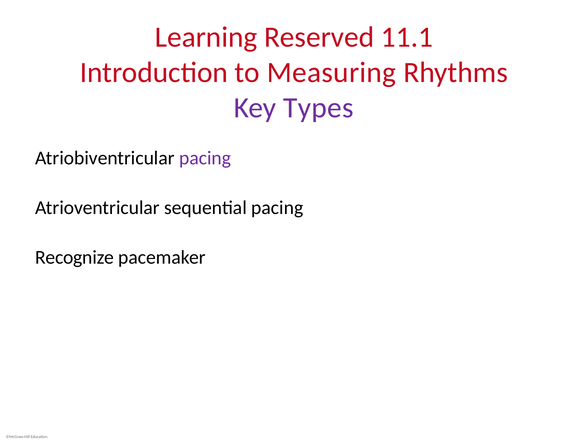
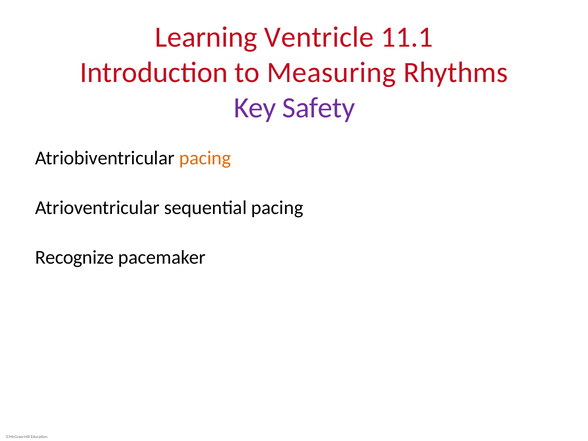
Reserved: Reserved -> Ventricle (319, 37)
Types: Types -> Safety (319, 108)
pacing colour: purple -> orange (205, 158)
